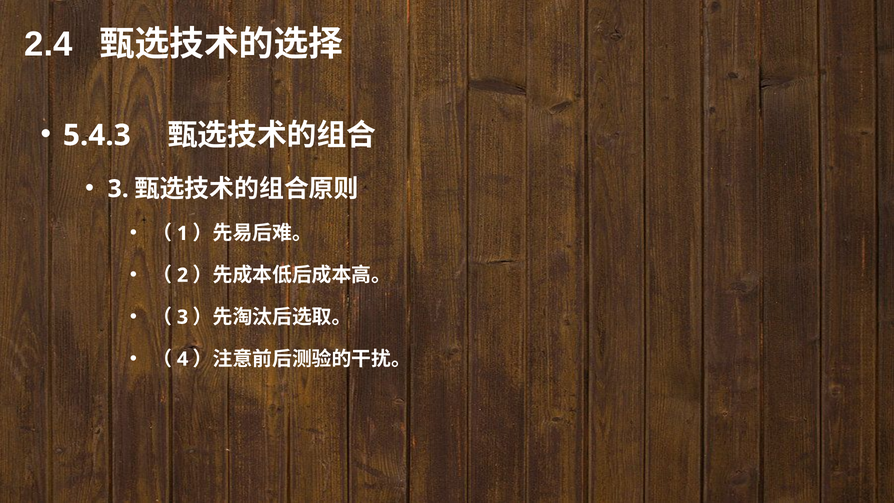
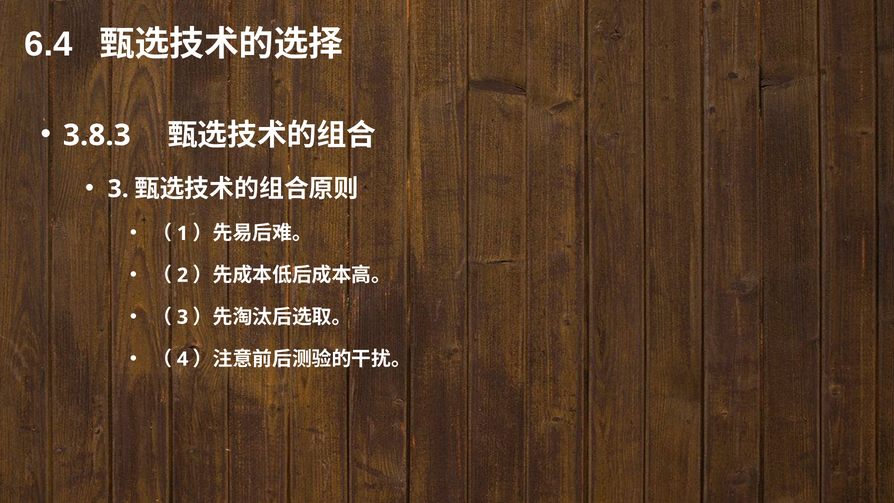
2.4: 2.4 -> 6.4 (48, 44)
5.4.3: 5.4.3 -> 3.8.3 (97, 135)
